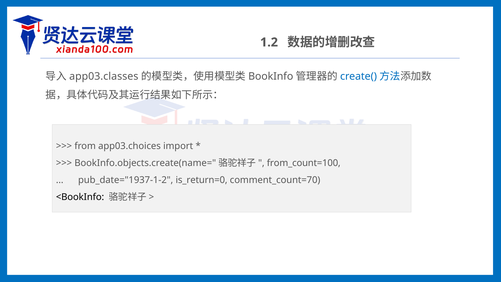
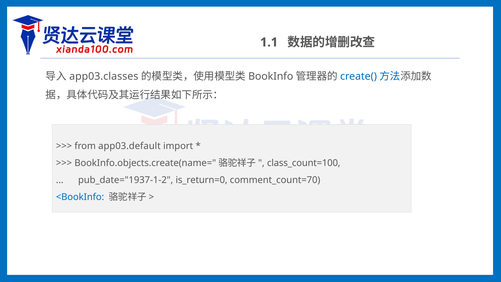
1.2: 1.2 -> 1.1 (269, 42)
app03.choices: app03.choices -> app03.default (129, 146)
from_count=100: from_count=100 -> class_count=100 (304, 163)
<BookInfo colour: black -> blue (80, 197)
